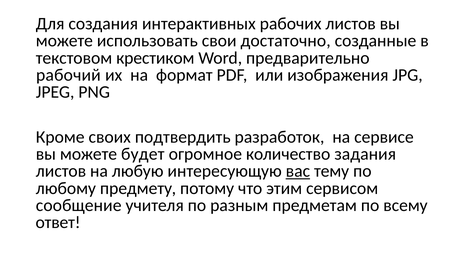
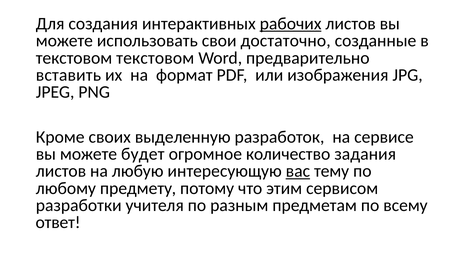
рабочих underline: none -> present (291, 24)
текстовом крестиком: крестиком -> текстовом (155, 58)
рабочий: рабочий -> вставить (68, 75)
подтвердить: подтвердить -> выделенную (183, 137)
сообщение: сообщение -> разработки (79, 206)
